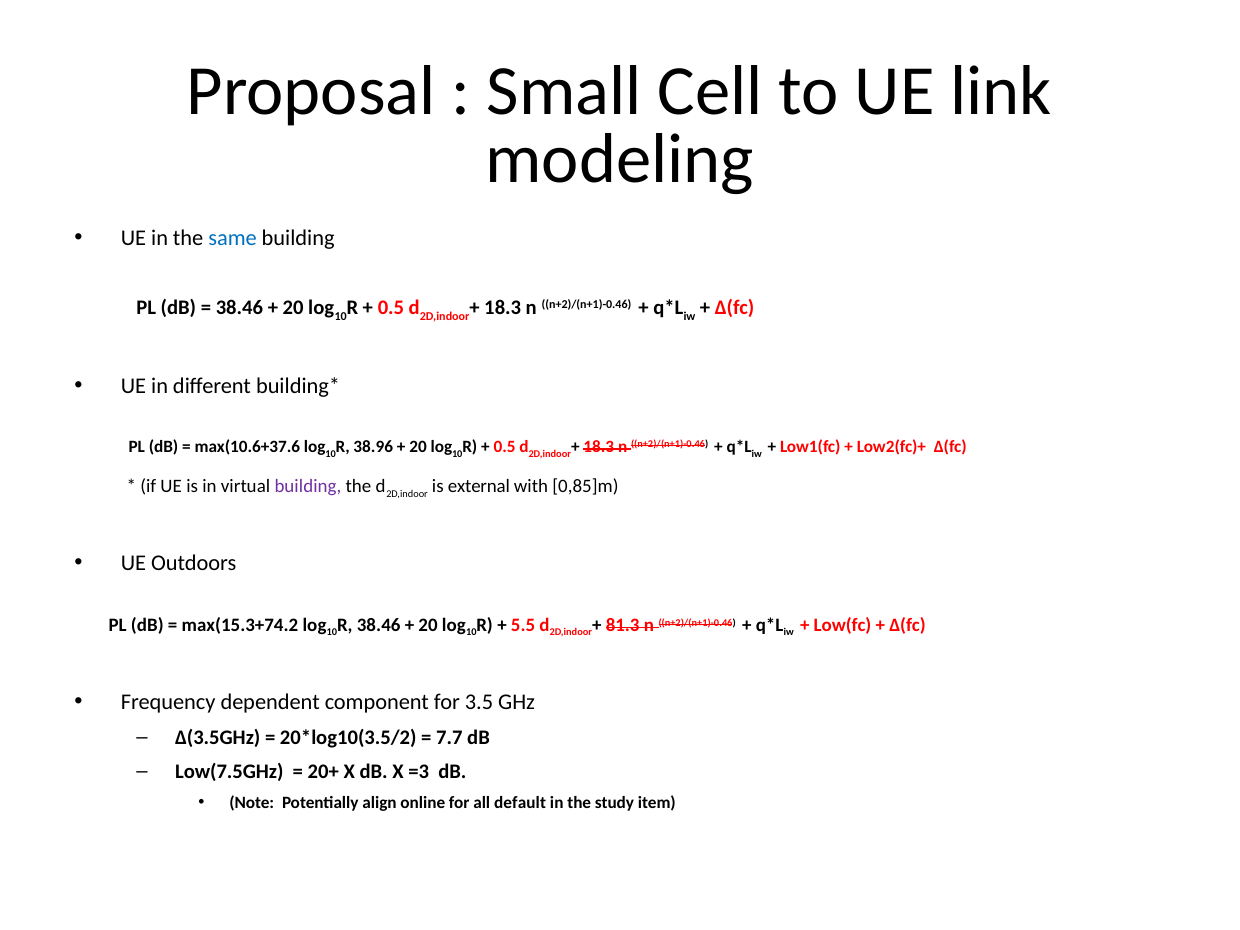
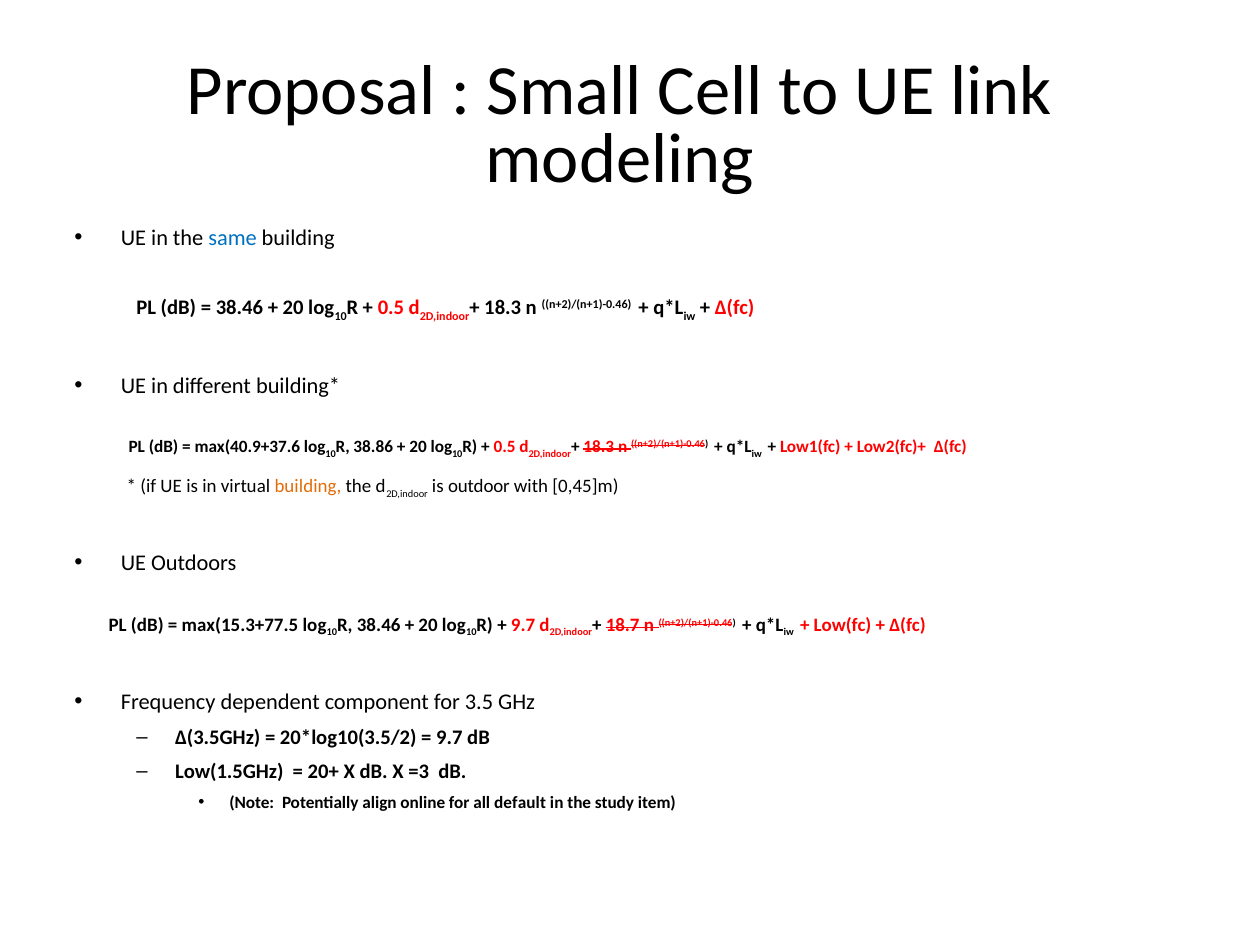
max(10.6+37.6: max(10.6+37.6 -> max(40.9+37.6 (247, 447)
38.96: 38.96 -> 38.86 (373, 447)
building colour: purple -> orange (308, 486)
external: external -> outdoor (479, 486)
0,85]m: 0,85]m -> 0,45]m (586, 486)
max(15.3+74.2: max(15.3+74.2 -> max(15.3+77.5 (240, 625)
5.5: 5.5 -> 9.7 (523, 625)
81.3: 81.3 -> 18.7 (623, 625)
7.7: 7.7 -> 9.7 (449, 737)
Low(7.5GHz: Low(7.5GHz -> Low(1.5GHz (229, 772)
